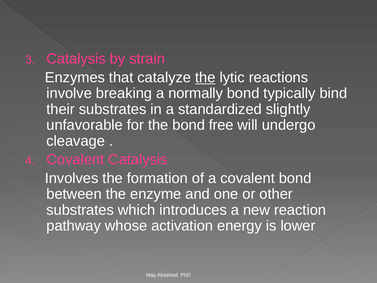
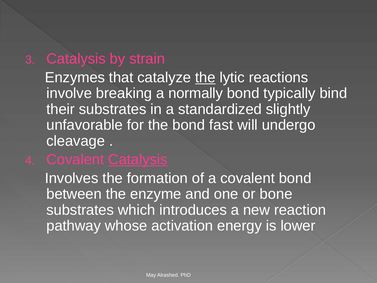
free: free -> fast (221, 125)
Catalysis underline: none -> present (138, 159)
other: other -> bone (276, 194)
